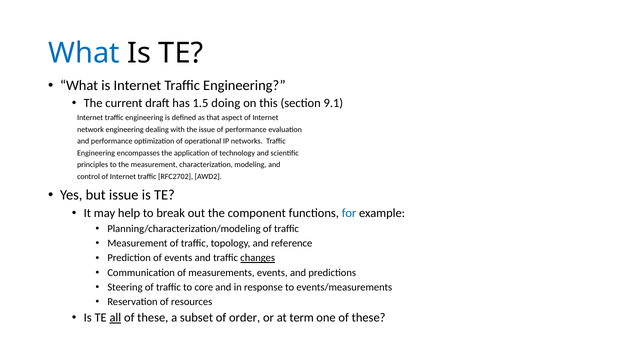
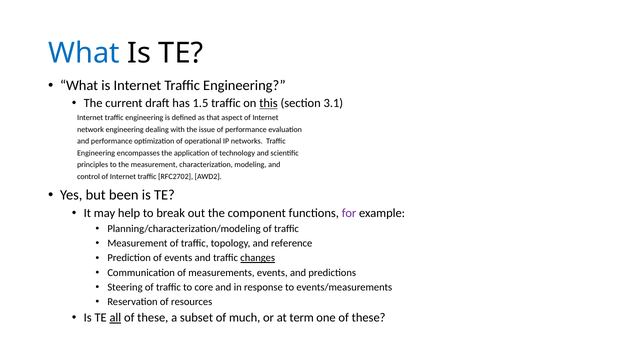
1.5 doing: doing -> traffic (226, 103)
this underline: none -> present (268, 103)
9.1: 9.1 -> 3.1 (333, 103)
but issue: issue -> been (124, 195)
for colour: blue -> purple (349, 213)
order: order -> much (245, 318)
